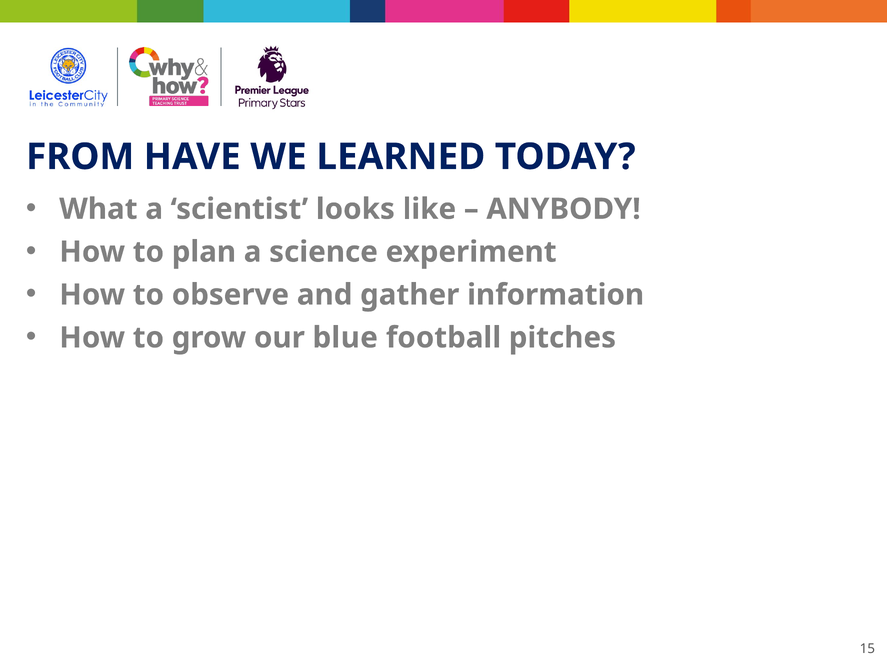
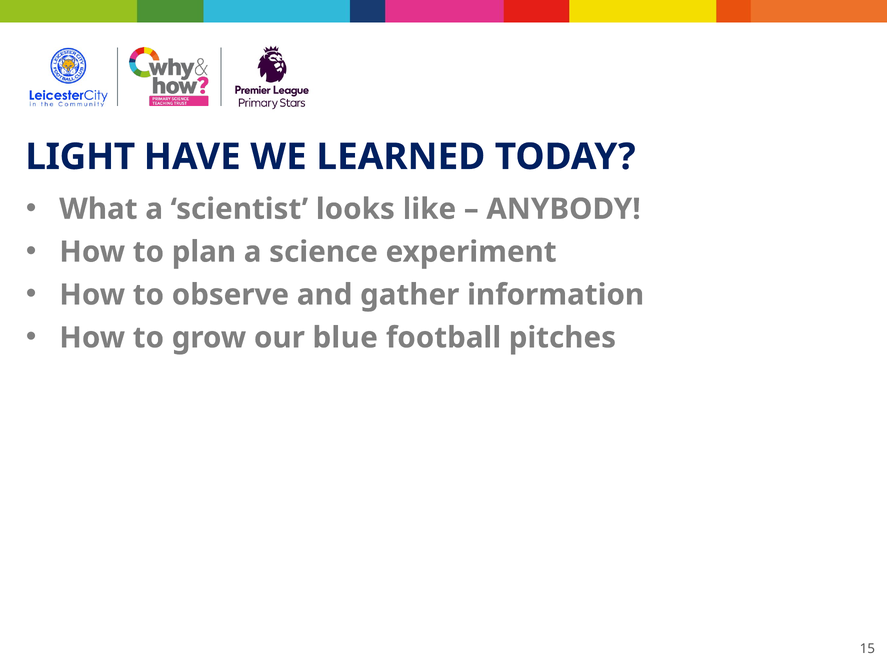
FROM: FROM -> LIGHT (80, 157)
